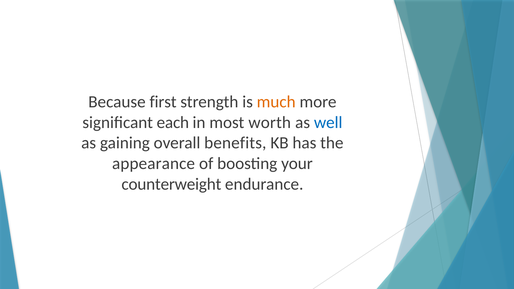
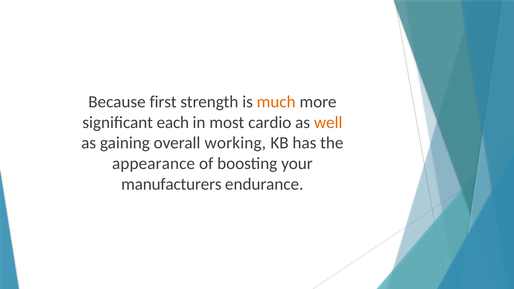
worth: worth -> cardio (270, 122)
well colour: blue -> orange (328, 122)
benefits: benefits -> working (235, 143)
counterweight: counterweight -> manufacturers (171, 184)
